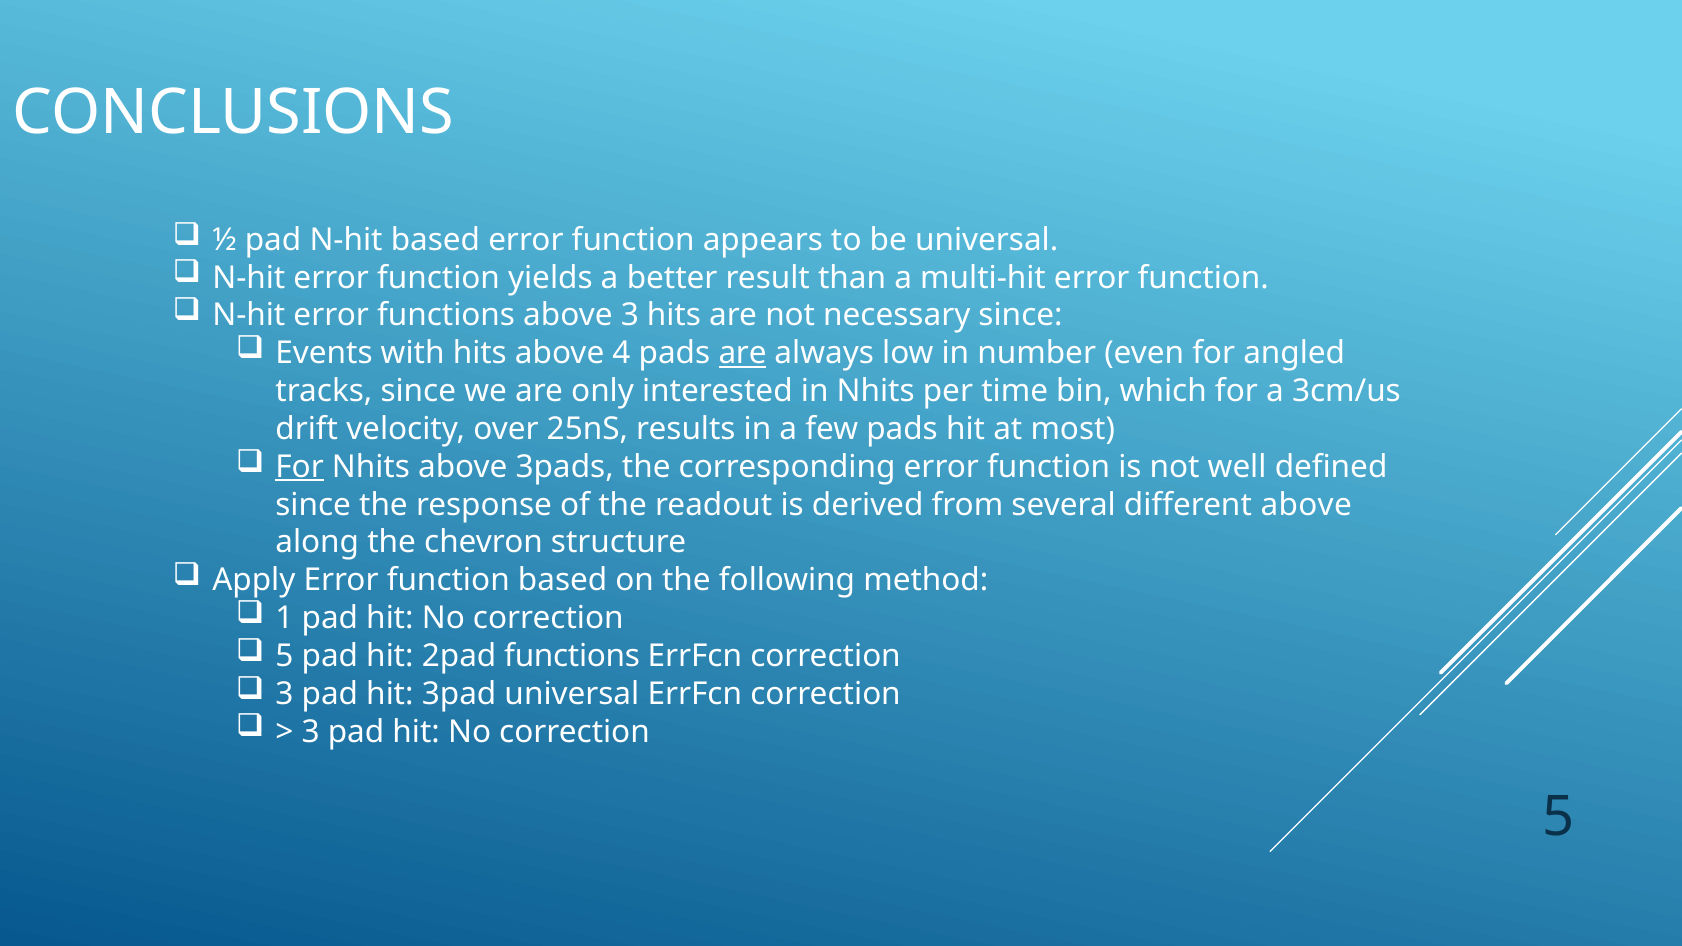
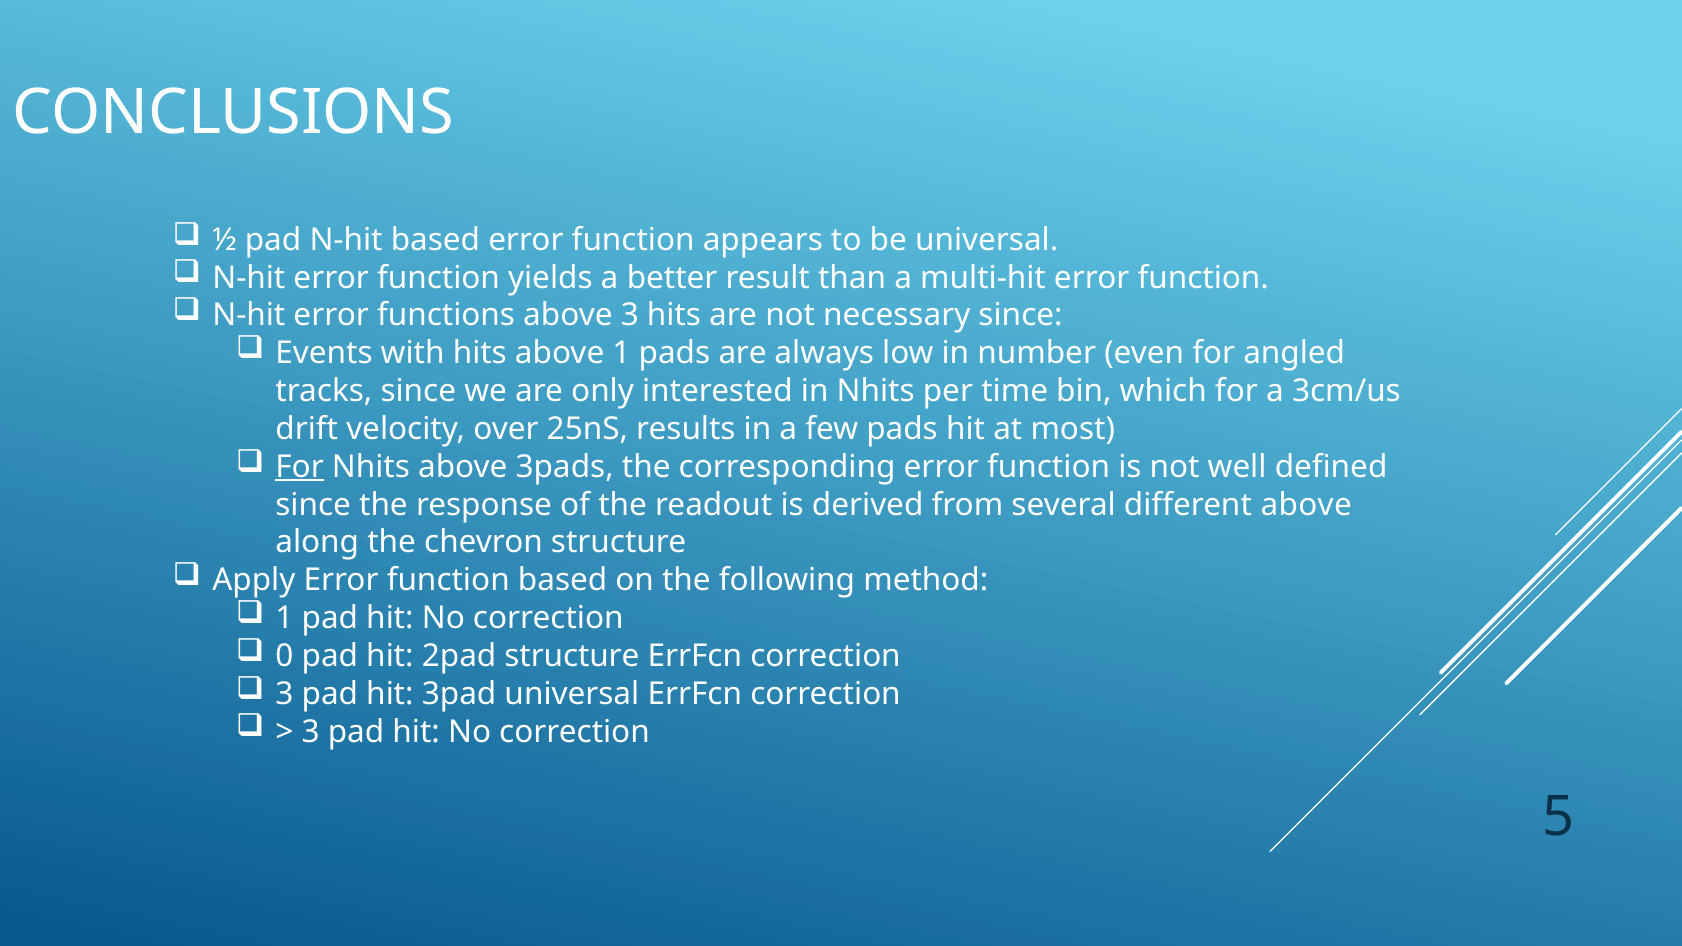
above 4: 4 -> 1 (621, 353)
are underline: present -> none (743, 353)
5: 5 -> 0 (284, 656)
2pad functions: functions -> structure (572, 656)
